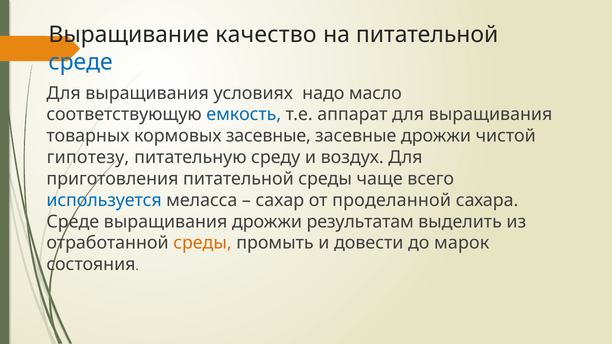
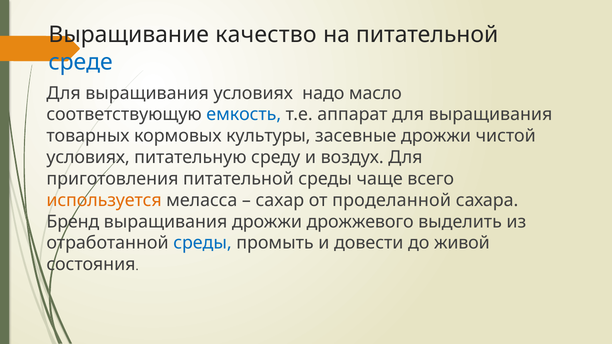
кормовых засевные: засевные -> культуры (268, 136)
гипотезу: гипотезу -> условиях (88, 157)
используется colour: blue -> orange (104, 200)
Среде: Среде -> Бренд (73, 222)
результатам: результатам -> дрожжевого (360, 222)
среды colour: orange -> blue (202, 243)
марок: марок -> живой (462, 243)
